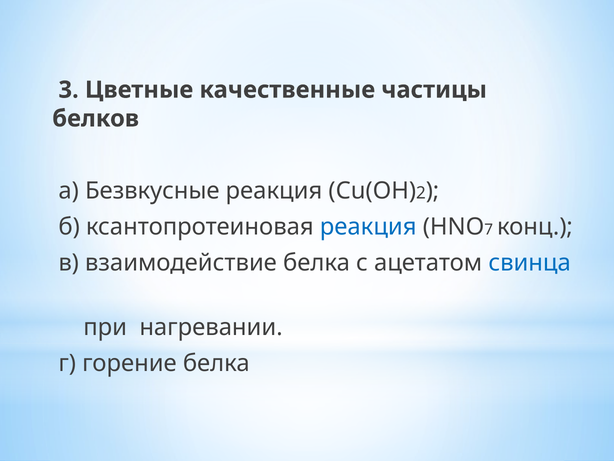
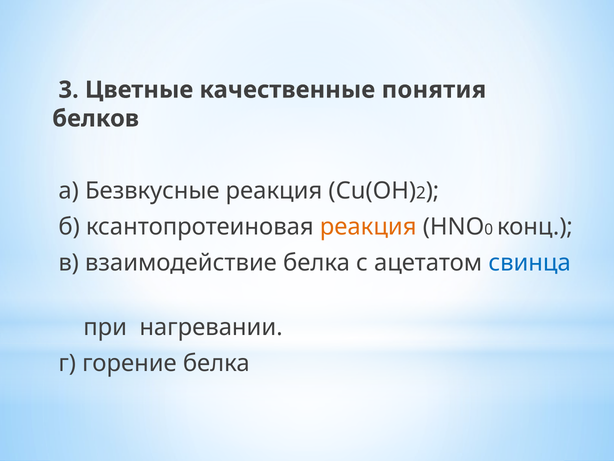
частицы: частицы -> понятия (434, 90)
реакция colour: blue -> orange (368, 226)
7: 7 -> 0 (489, 229)
